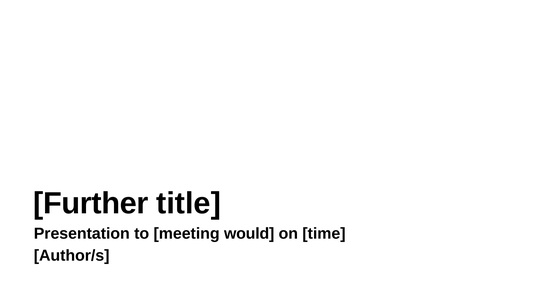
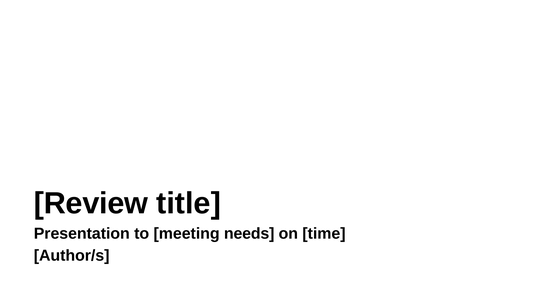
Further: Further -> Review (91, 204)
would: would -> needs (249, 234)
